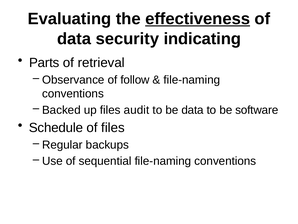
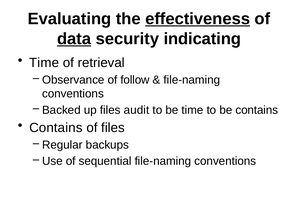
data underline: none -> present (74, 39)
Parts: Parts -> Time (44, 63)
be data: data -> time (192, 110)
be software: software -> contains (257, 110)
Schedule: Schedule -> Contains (56, 127)
